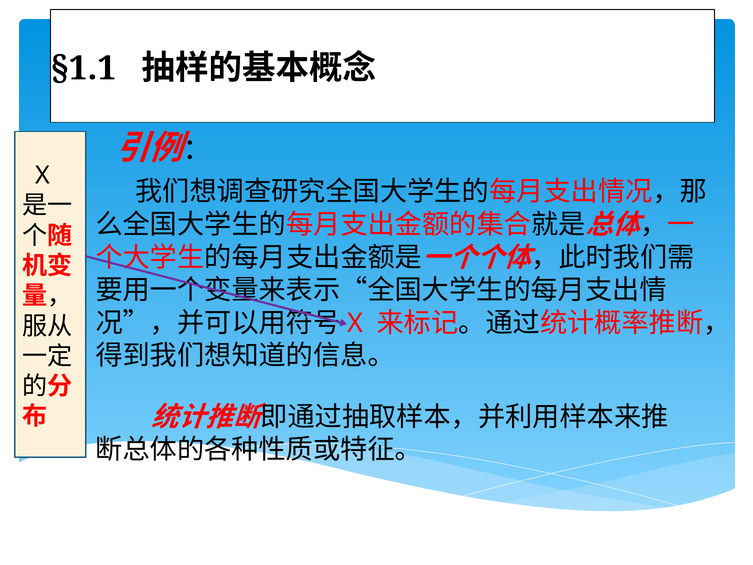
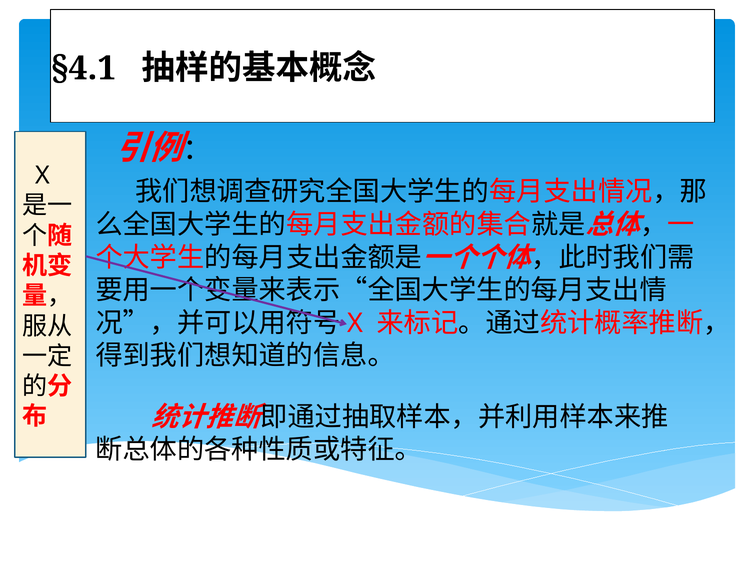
§1.1: §1.1 -> §4.1 (83, 68)
